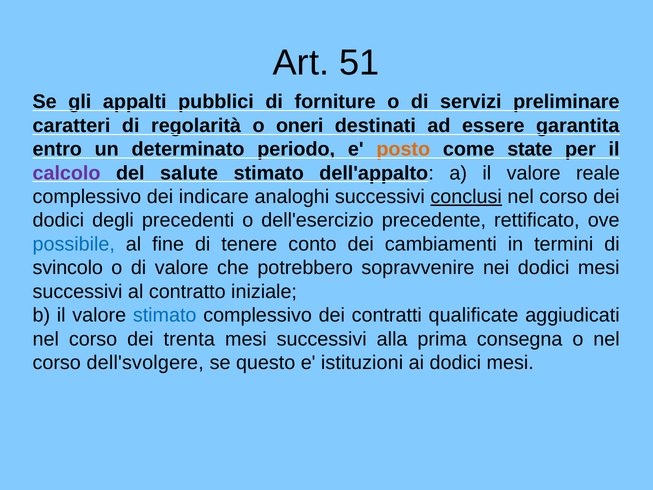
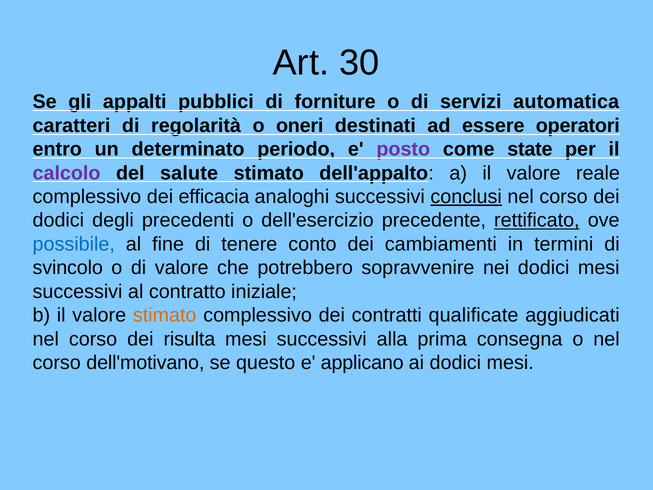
51: 51 -> 30 (359, 63)
preliminare: preliminare -> automatica (566, 102)
garantita: garantita -> operatori (578, 126)
posto colour: orange -> purple (403, 149)
indicare: indicare -> efficacia (214, 197)
rettificato underline: none -> present (537, 220)
stimato colour: blue -> orange (165, 315)
trenta: trenta -> risulta (189, 339)
dell'svolgere: dell'svolgere -> dell'motivano (145, 362)
istituzioni: istituzioni -> applicano (362, 362)
